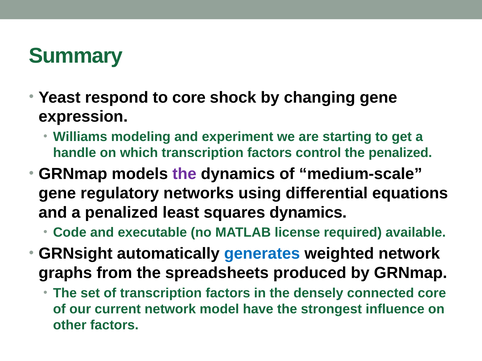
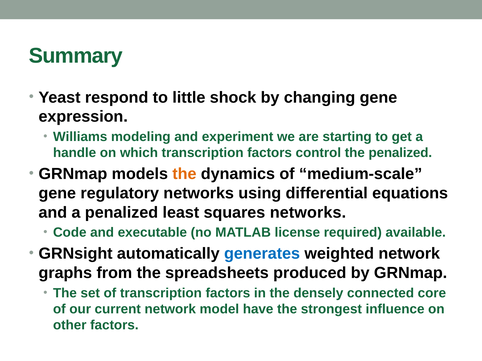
to core: core -> little (189, 98)
the colour: purple -> orange (184, 174)
squares dynamics: dynamics -> networks (308, 213)
